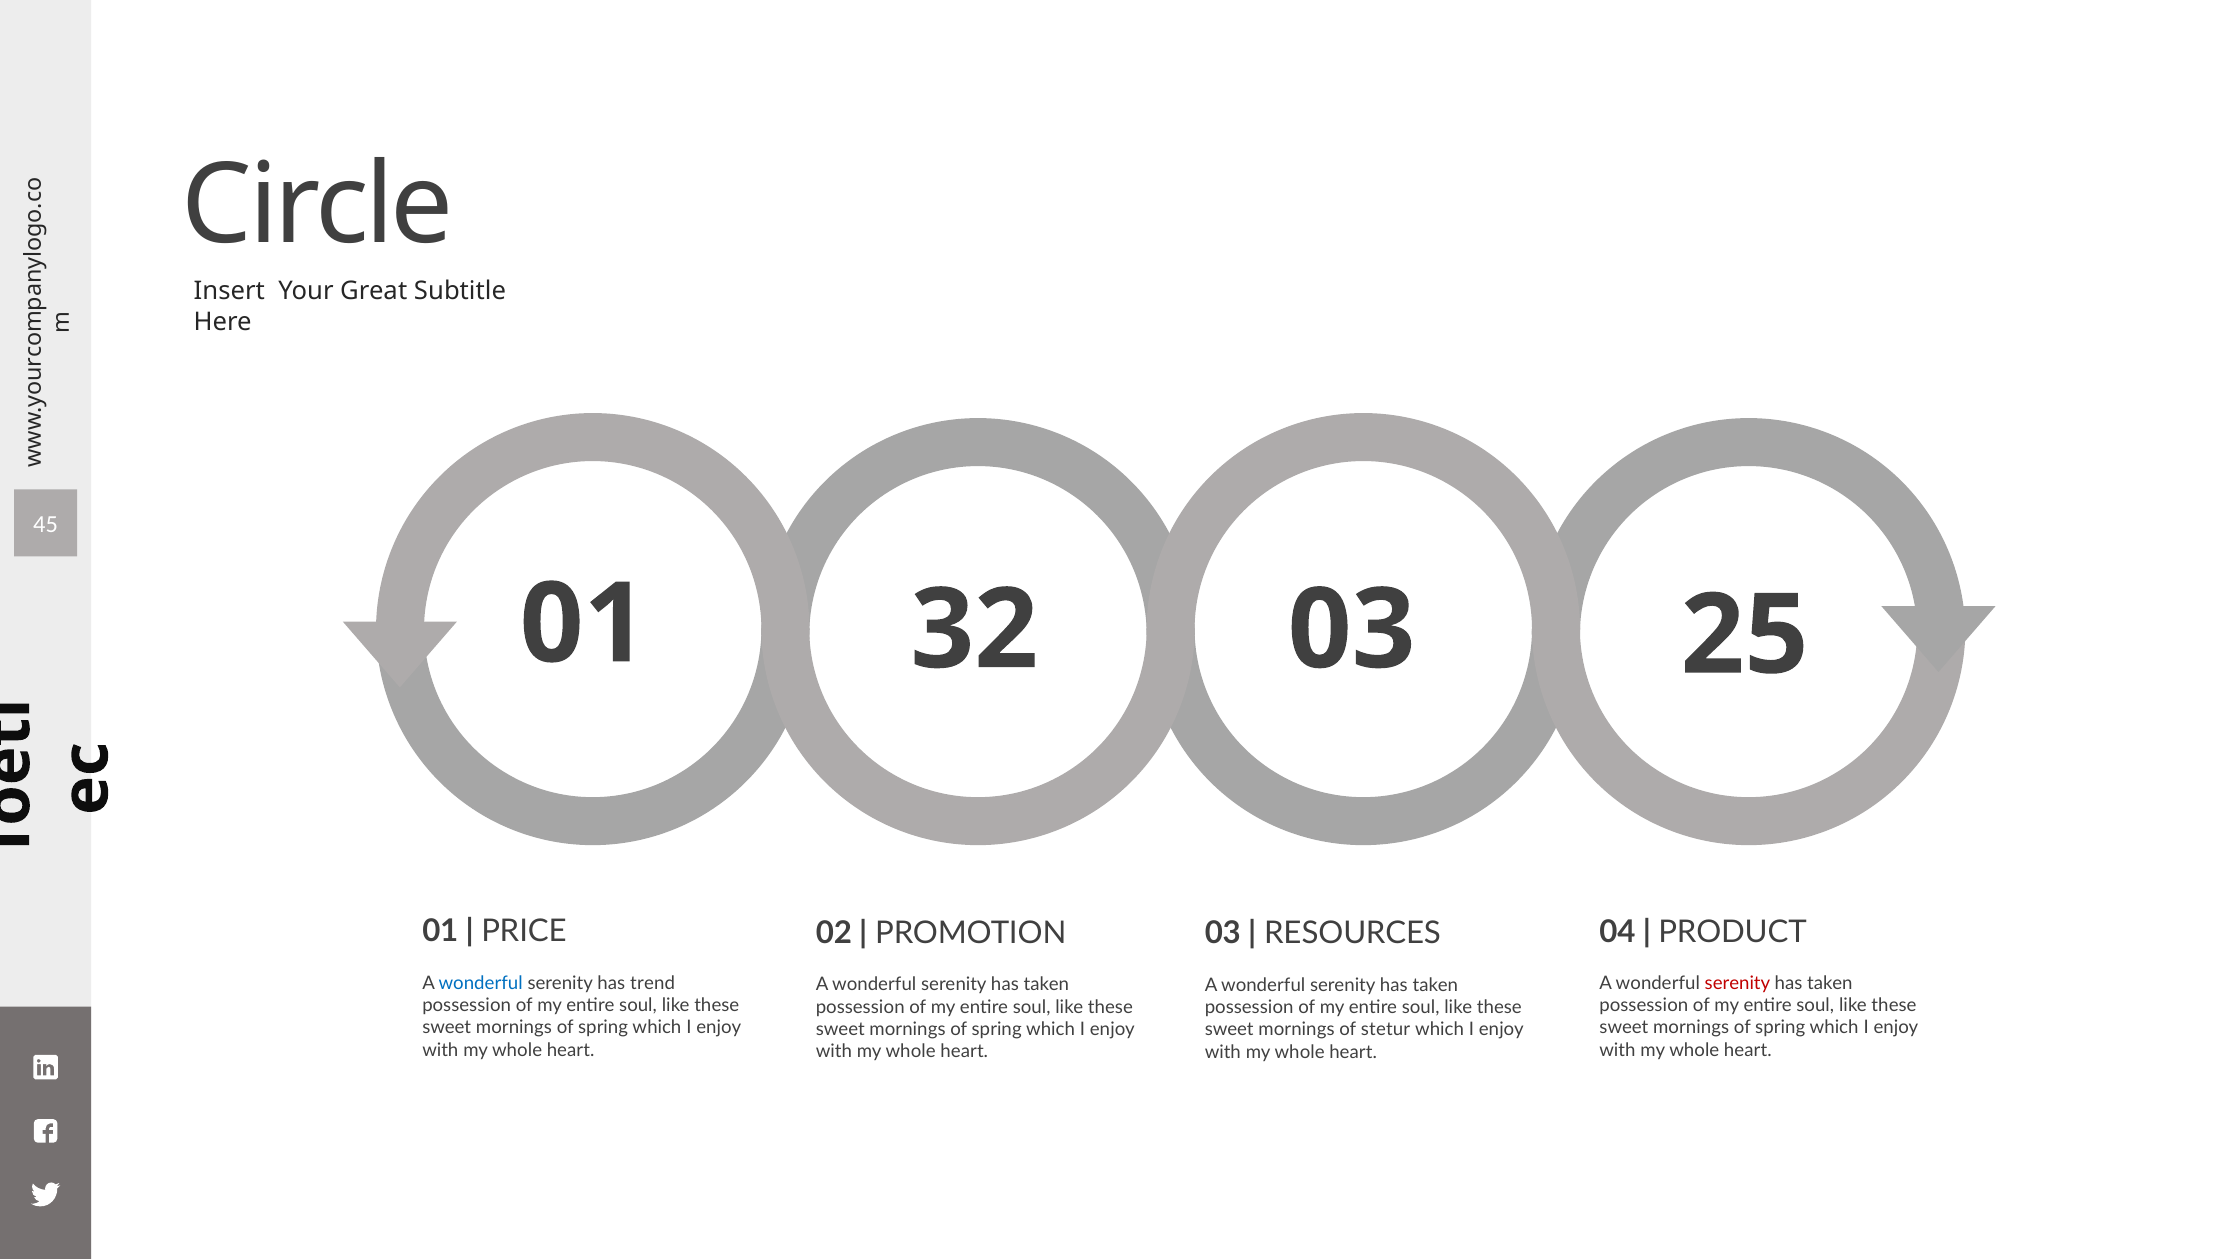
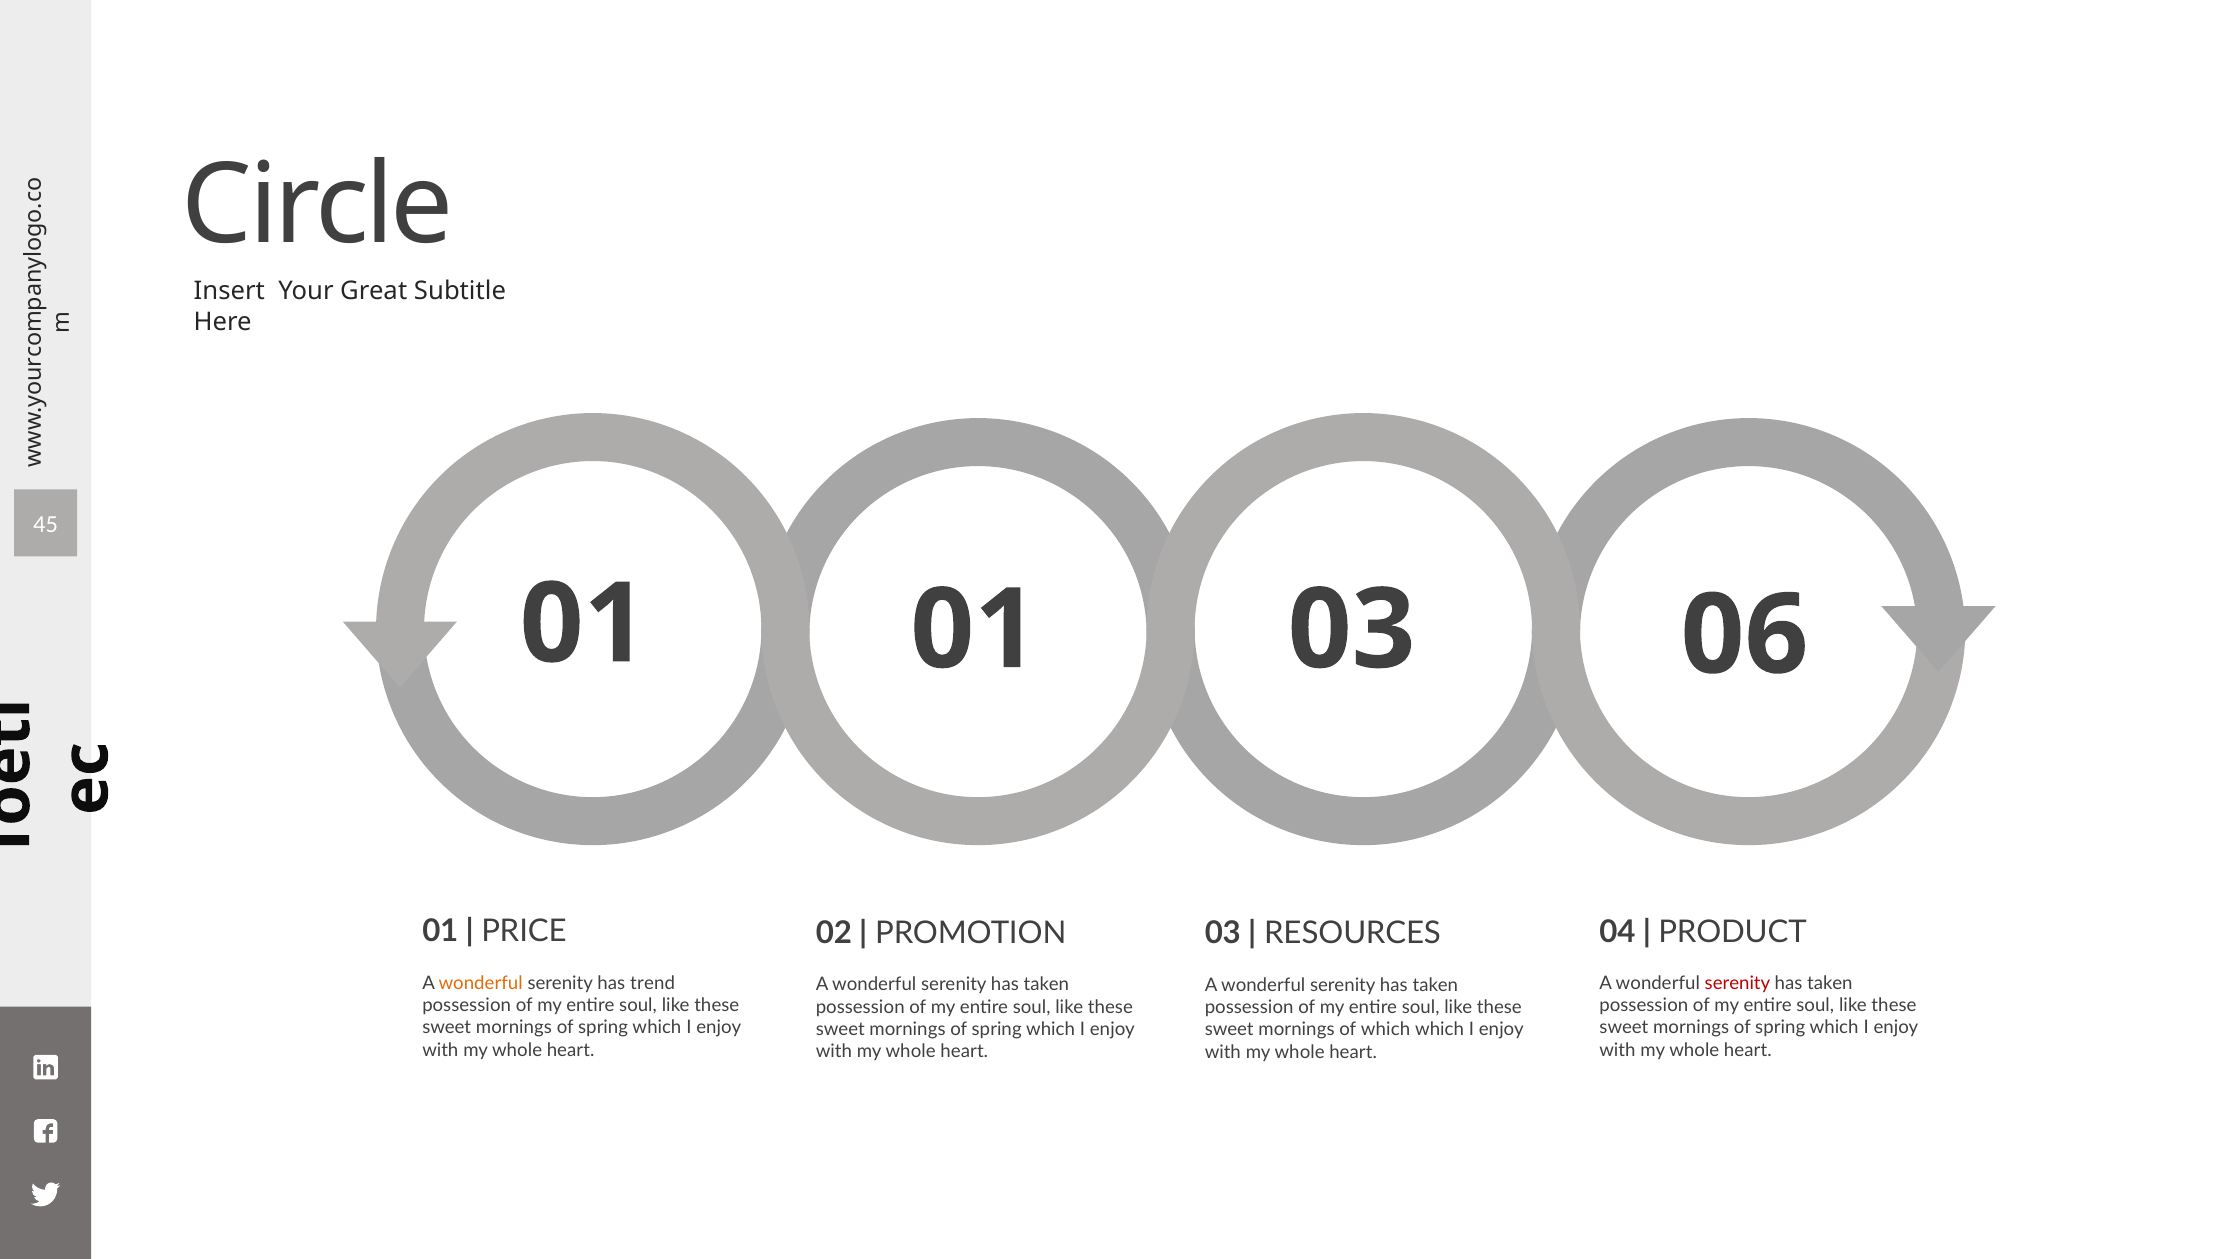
01 32: 32 -> 01 (974, 630)
25: 25 -> 06 (1745, 636)
wonderful colour: blue -> orange (481, 983)
of stetur: stetur -> which (1386, 1029)
